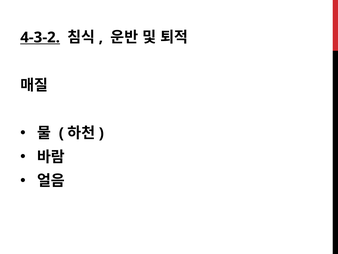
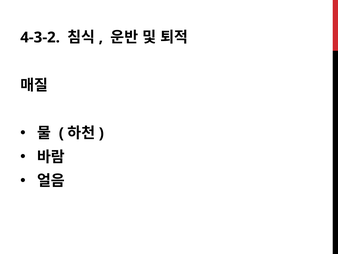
4-3-2 underline: present -> none (40, 37)
